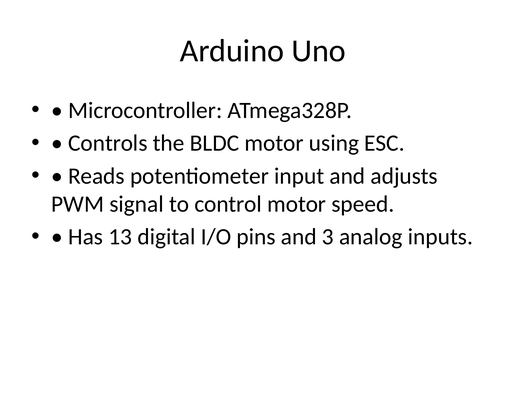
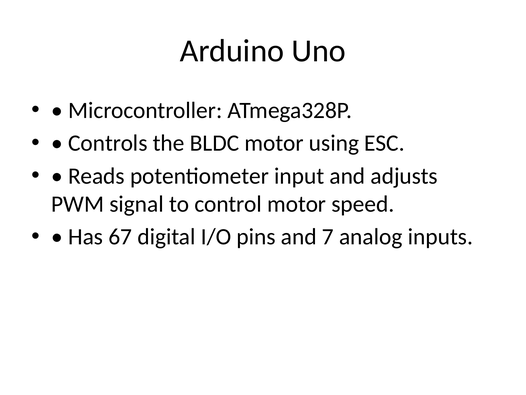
13: 13 -> 67 (120, 237)
3: 3 -> 7 (328, 237)
